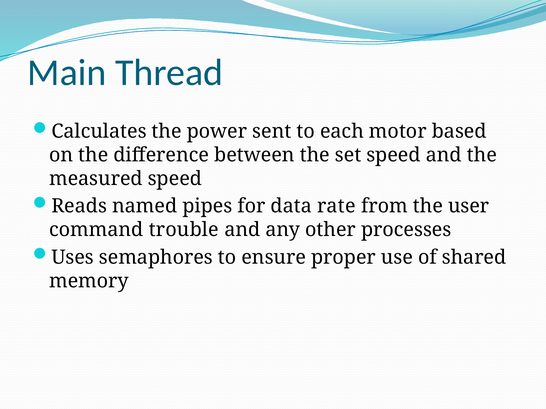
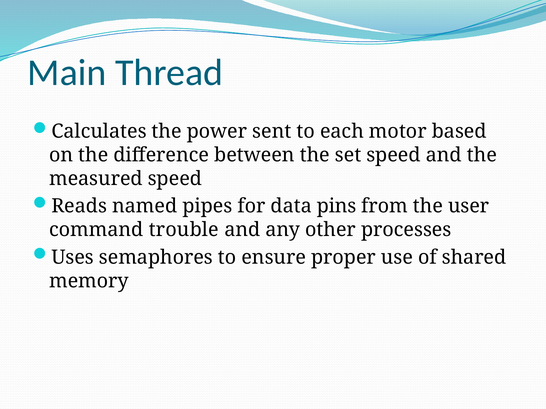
rate: rate -> pins (337, 206)
